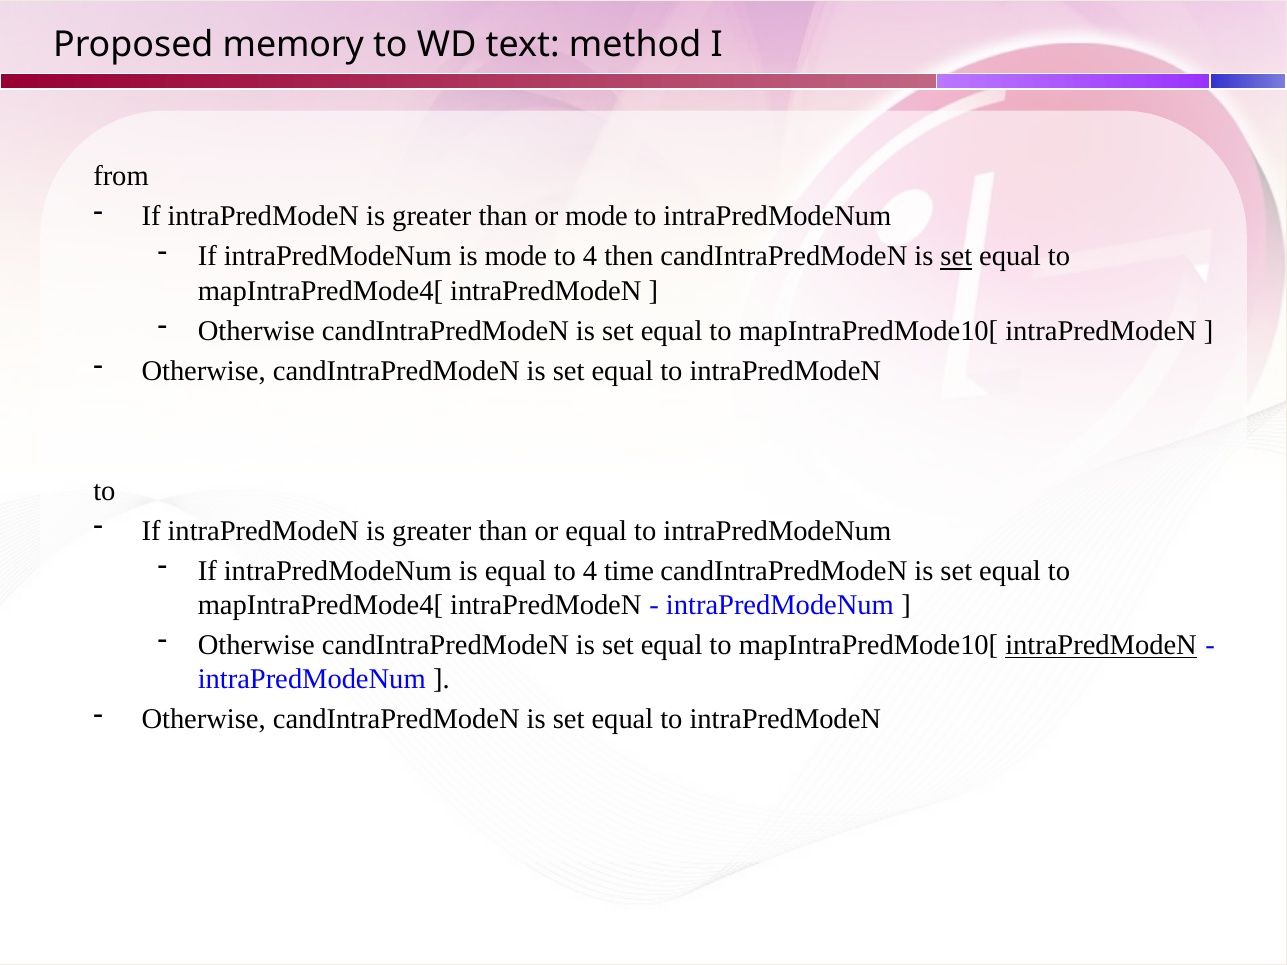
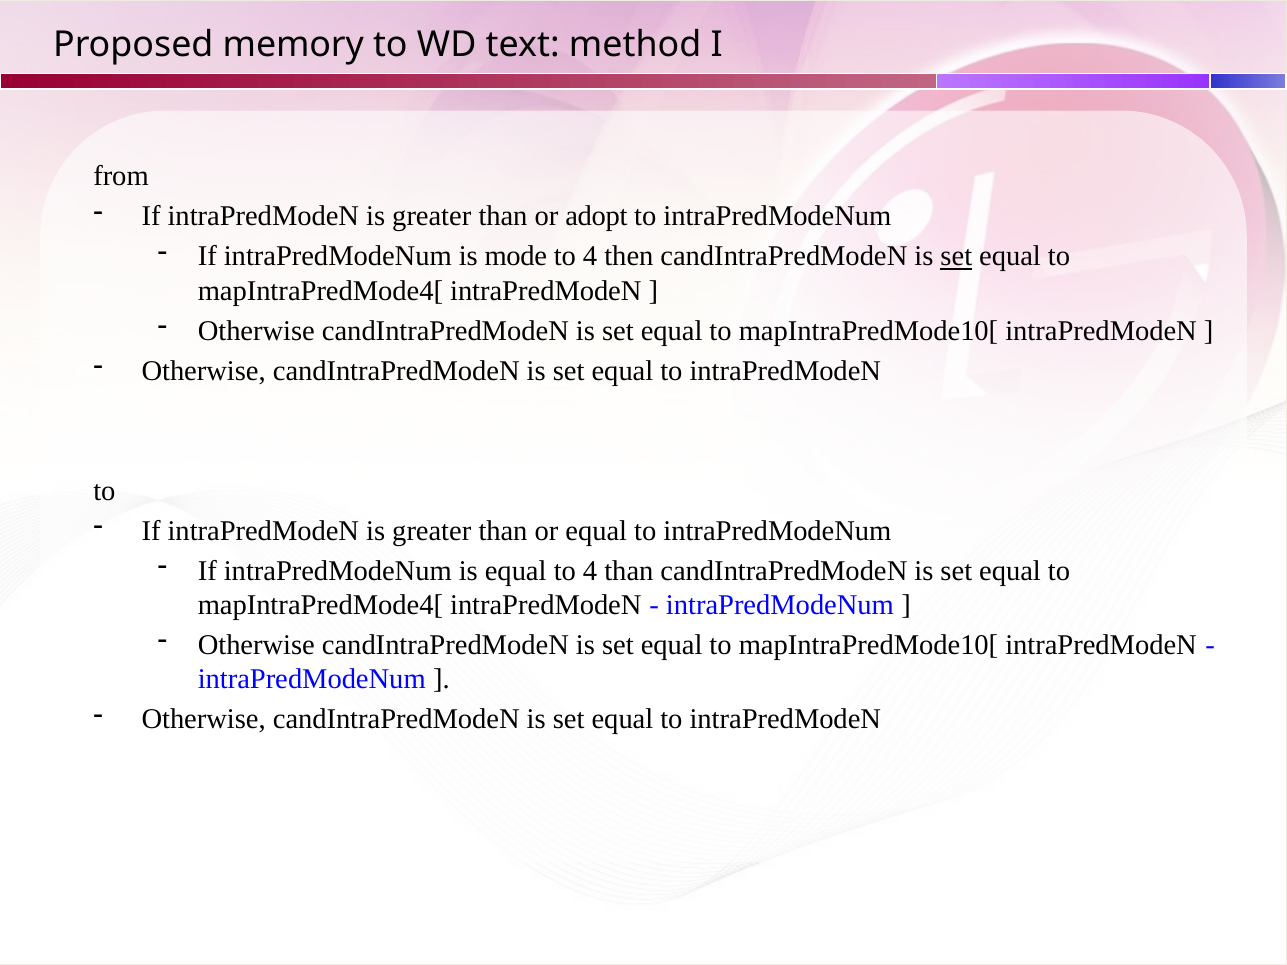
or mode: mode -> adopt (596, 216)
4 time: time -> than (629, 571)
intraPredModeN underline: present -> none (1101, 645)
